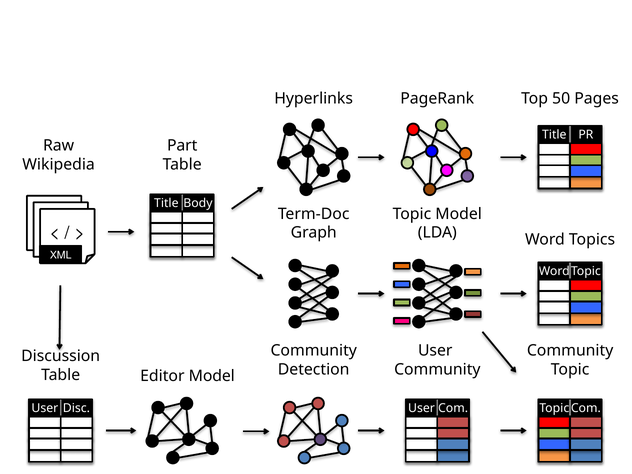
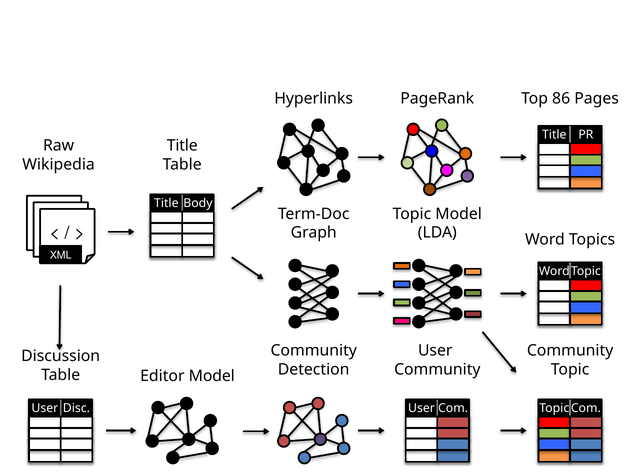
50: 50 -> 86 (561, 99)
Part: Part -> Title (182, 145)
